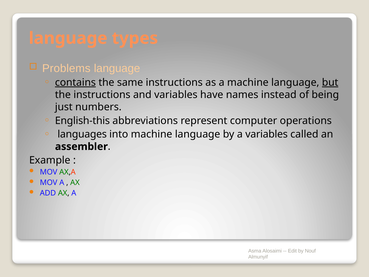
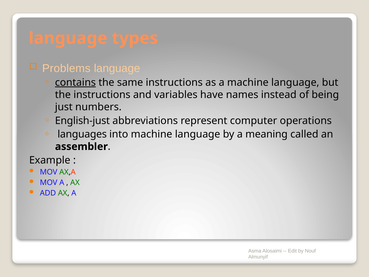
but underline: present -> none (330, 82)
English-this: English-this -> English-just (82, 121)
a variables: variables -> meaning (267, 134)
